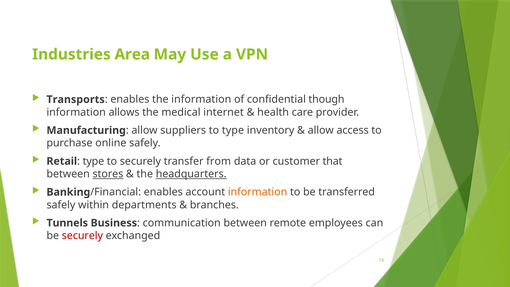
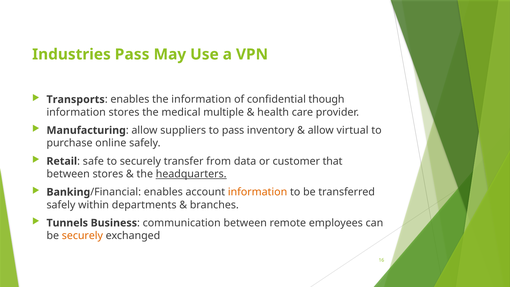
Industries Area: Area -> Pass (132, 54)
information allows: allows -> stores (124, 112)
internet: internet -> multiple (224, 112)
to type: type -> pass (233, 130)
access: access -> virtual (353, 130)
type: type -> safe (93, 161)
stores underline: present -> none (108, 174)
securely colour: red -> orange (82, 236)
